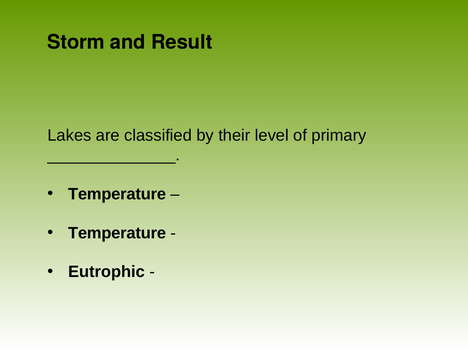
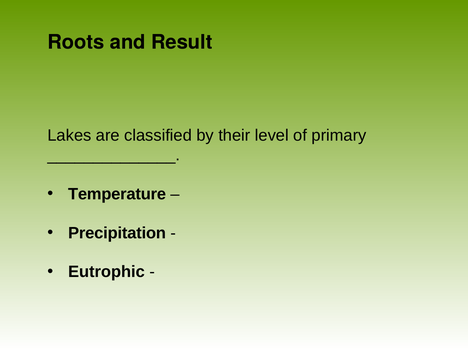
Storm: Storm -> Roots (76, 42)
Temperature: Temperature -> Precipitation (117, 233)
